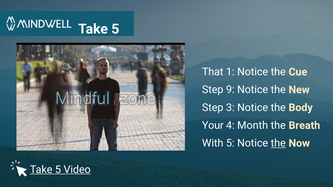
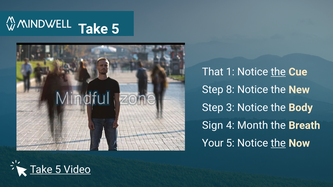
the underline: none -> present (278, 72)
9: 9 -> 8 (230, 90)
Your: Your -> Sign (213, 126)
With: With -> Your (213, 143)
